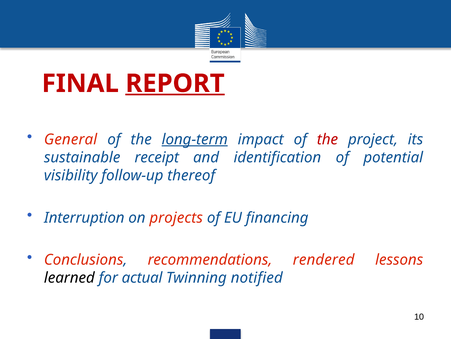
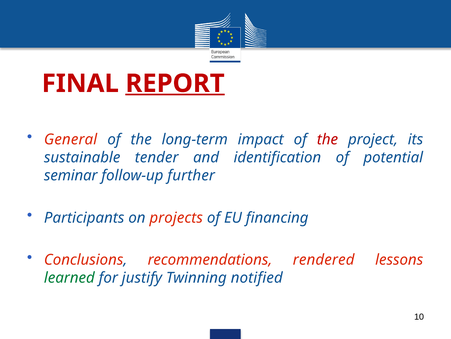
long-term underline: present -> none (195, 139)
receipt: receipt -> tender (157, 157)
visibility: visibility -> seminar (71, 175)
thereof: thereof -> further (191, 175)
Interruption: Interruption -> Participants (84, 217)
learned colour: black -> green (69, 277)
actual: actual -> justify (142, 277)
